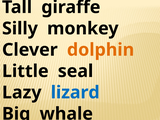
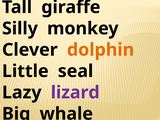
lizard colour: blue -> purple (75, 92)
